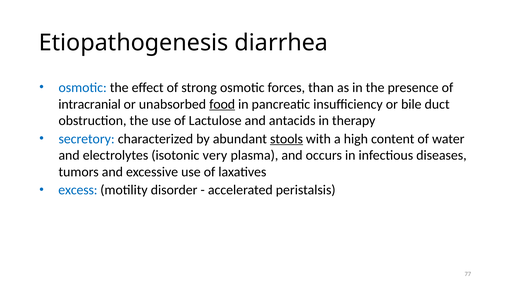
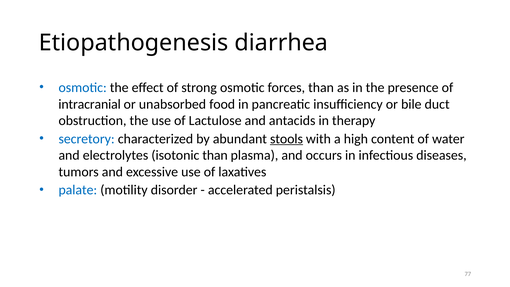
food underline: present -> none (222, 104)
isotonic very: very -> than (215, 155)
excess: excess -> palate (78, 190)
